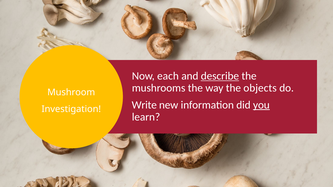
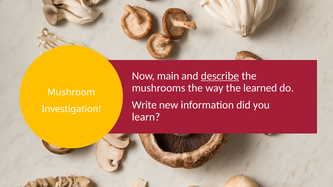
each: each -> main (168, 76)
objects: objects -> learned (260, 88)
you underline: present -> none (261, 105)
